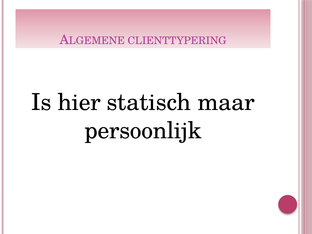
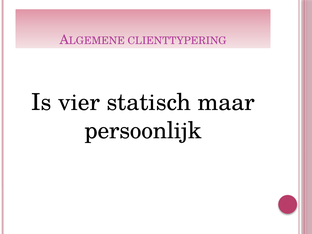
hier: hier -> vier (79, 102)
